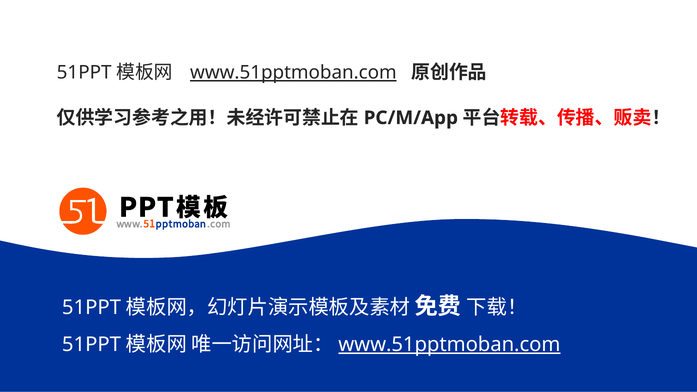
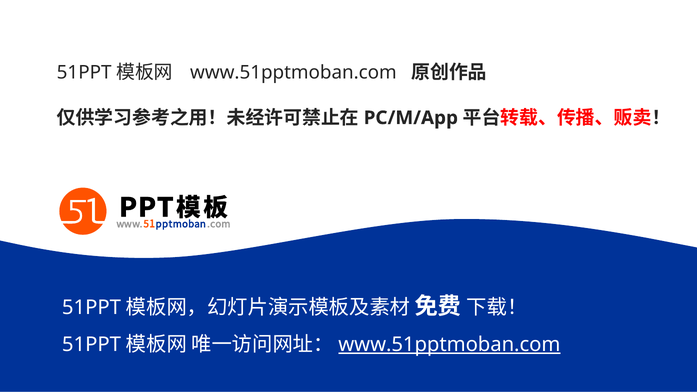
www.51pptmoban.com underline: present -> none (293, 73)
